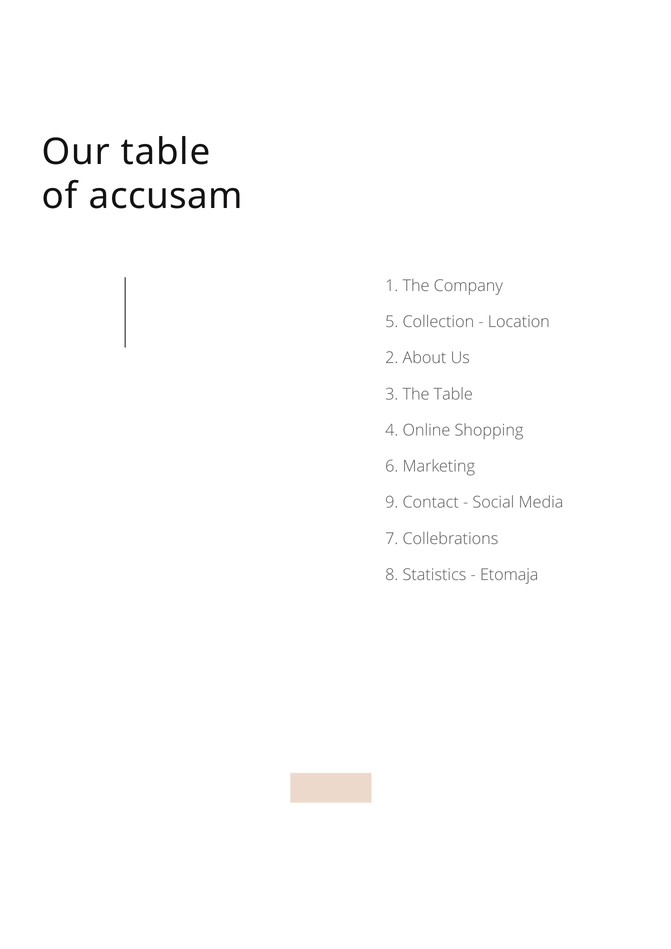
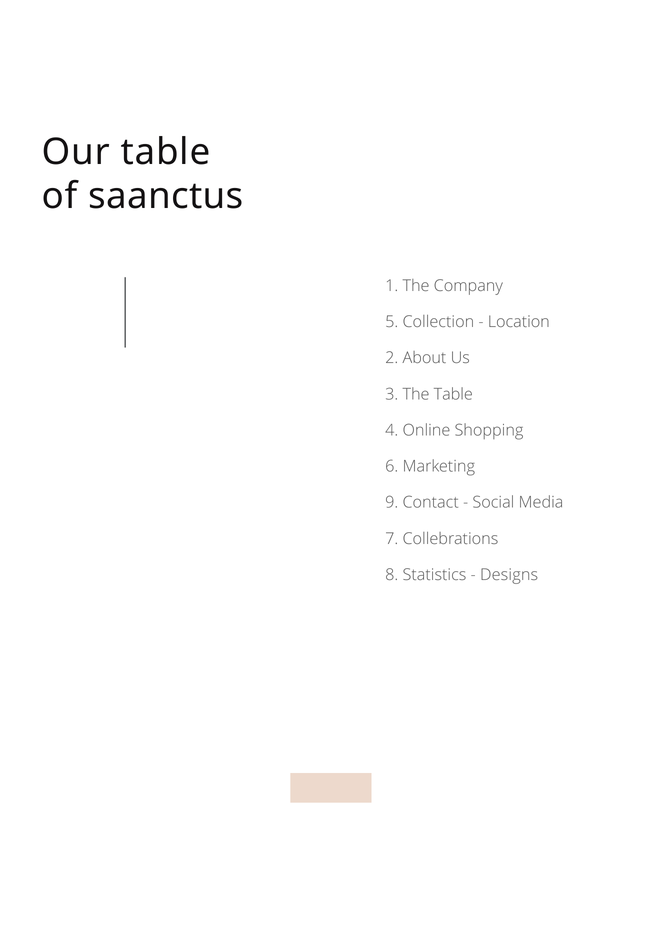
accusam: accusam -> saanctus (166, 196)
Etomaja: Etomaja -> Designs (509, 575)
